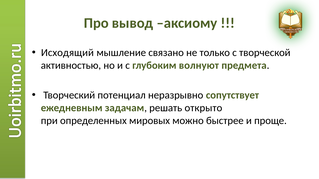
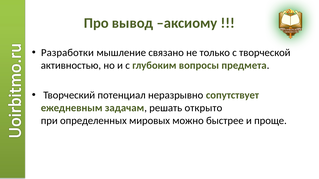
Исходящий: Исходящий -> Разработки (67, 53)
волнуют: волнуют -> вопросы (199, 66)
